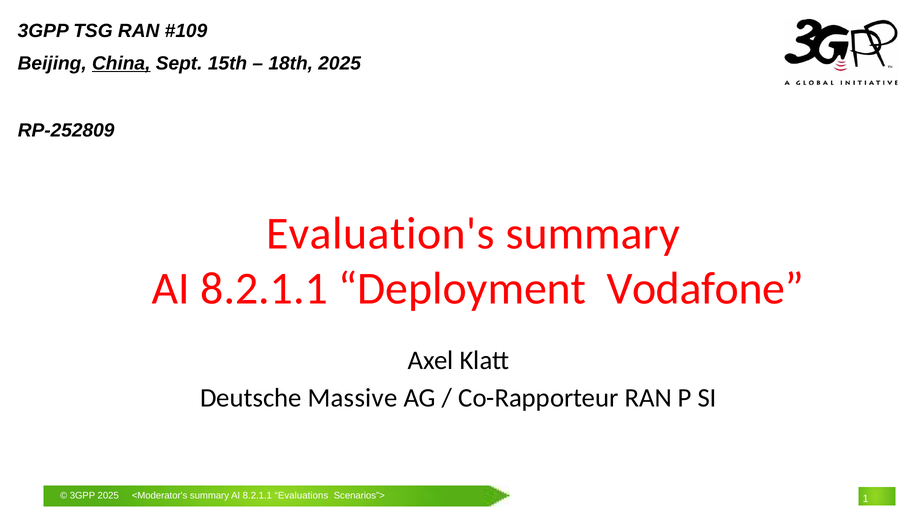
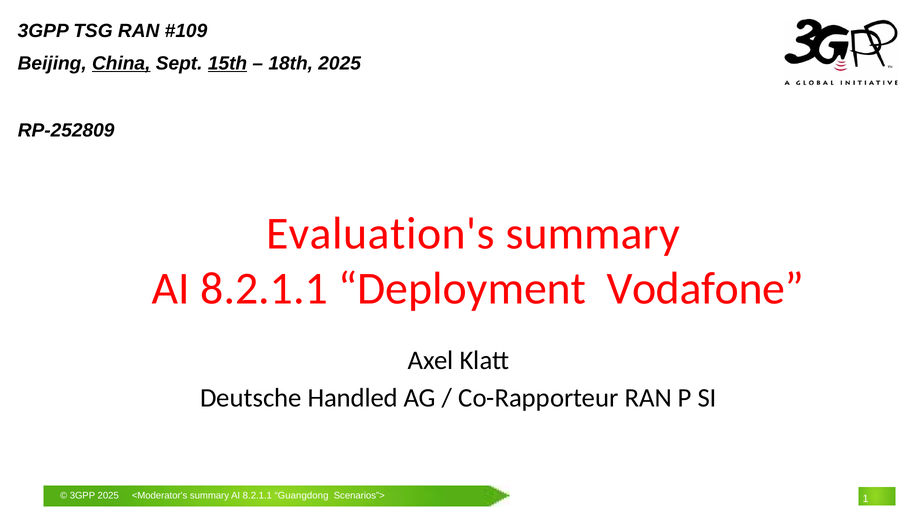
15th underline: none -> present (228, 63)
Massive: Massive -> Handled (353, 398)
Evaluations: Evaluations -> Guangdong (301, 496)
